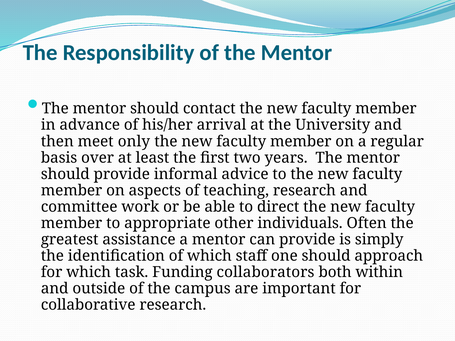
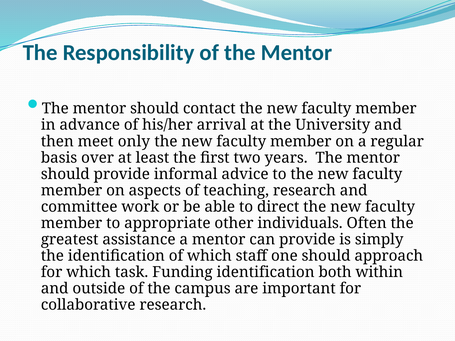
Funding collaborators: collaborators -> identification (266, 272)
